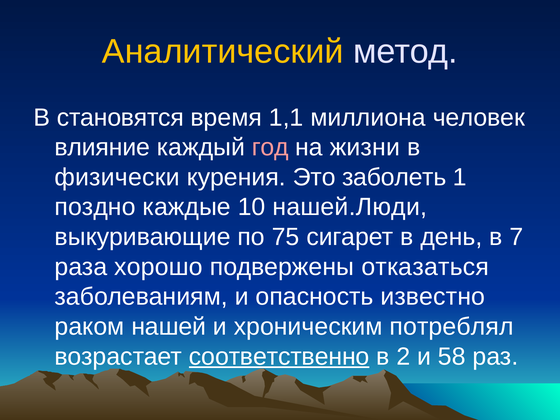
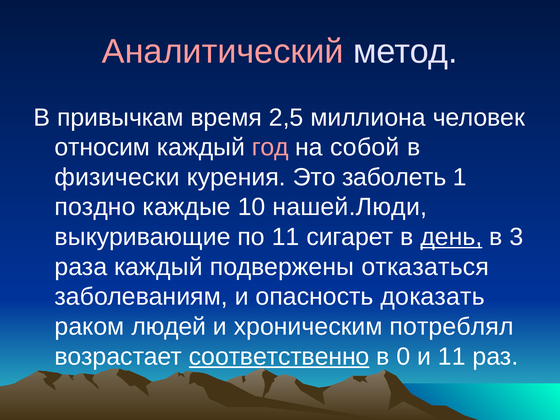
Аналитический colour: yellow -> pink (223, 51)
становятся: становятся -> привычкам (120, 117)
1,1: 1,1 -> 2,5 (286, 117)
влияние: влияние -> относим (102, 147)
жизни: жизни -> собой (365, 147)
по 75: 75 -> 11 (286, 237)
день underline: none -> present (451, 237)
7: 7 -> 3 (516, 237)
раза хорошо: хорошо -> каждый (159, 267)
известно: известно -> доказать (433, 297)
нашей: нашей -> людей (169, 327)
2: 2 -> 0 (403, 356)
и 58: 58 -> 11 (452, 356)
